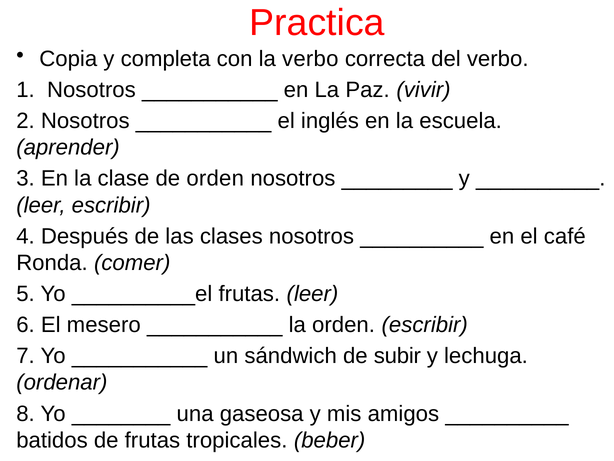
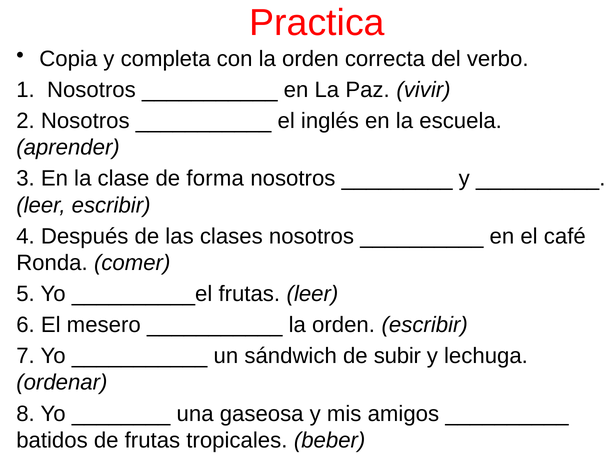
con la verbo: verbo -> orden (310, 59)
de orden: orden -> forma (215, 178)
